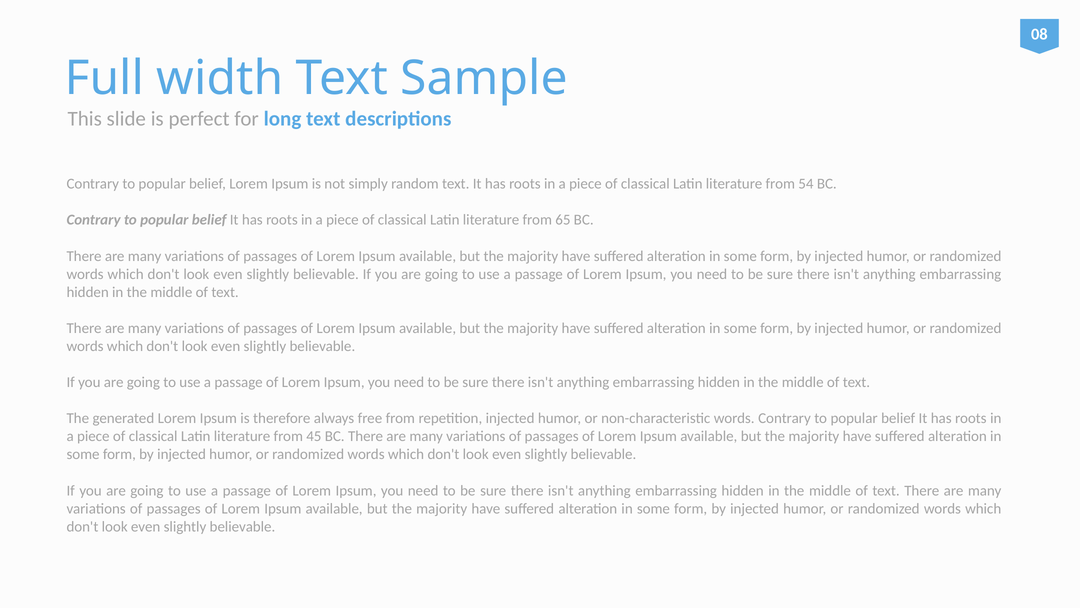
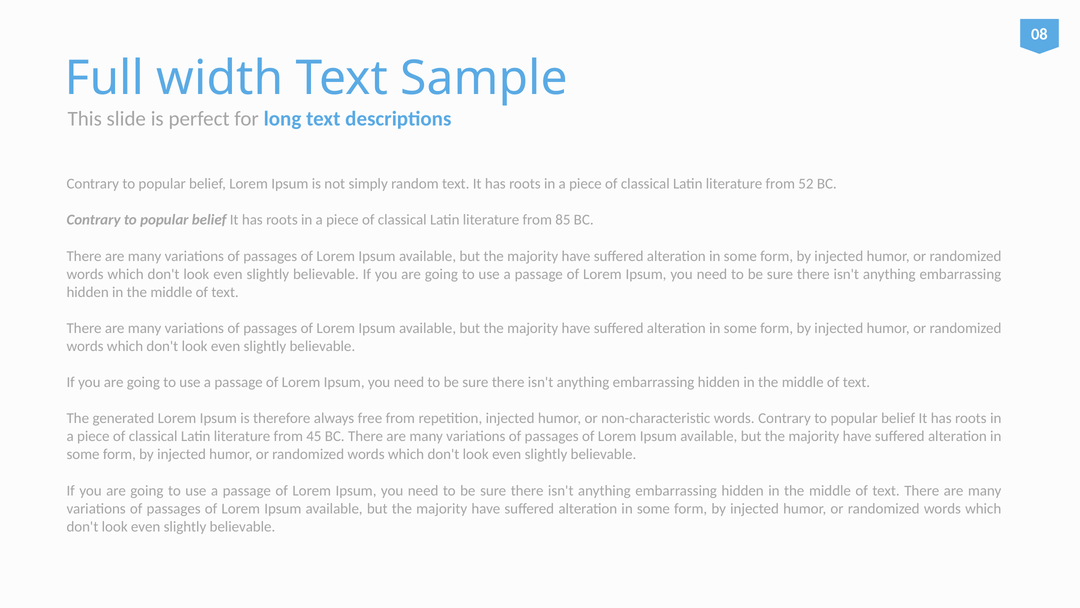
54: 54 -> 52 (806, 184)
65: 65 -> 85 (563, 220)
